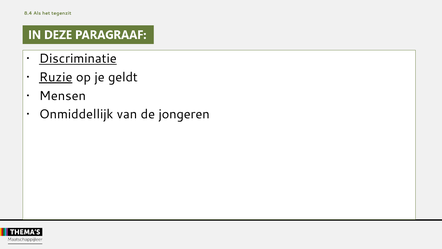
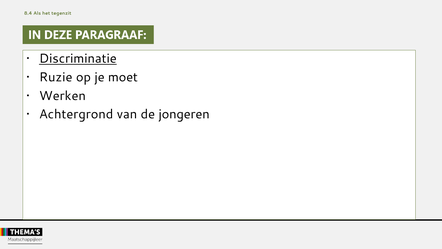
Ruzie underline: present -> none (56, 77)
geldt: geldt -> moet (123, 77)
Mensen: Mensen -> Werken (62, 96)
Onmiddellijk: Onmiddellijk -> Achtergrond (76, 114)
